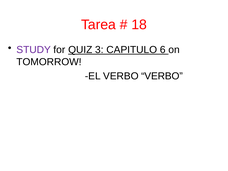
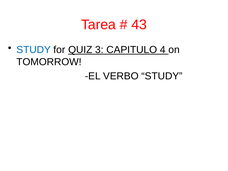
18: 18 -> 43 (139, 25)
STUDY colour: purple -> blue (34, 50)
6: 6 -> 4 (163, 50)
VERBO VERBO: VERBO -> STUDY (162, 76)
